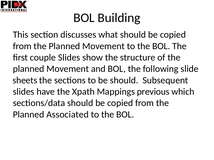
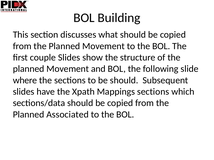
sheets: sheets -> where (25, 80)
Mappings previous: previous -> sections (153, 92)
